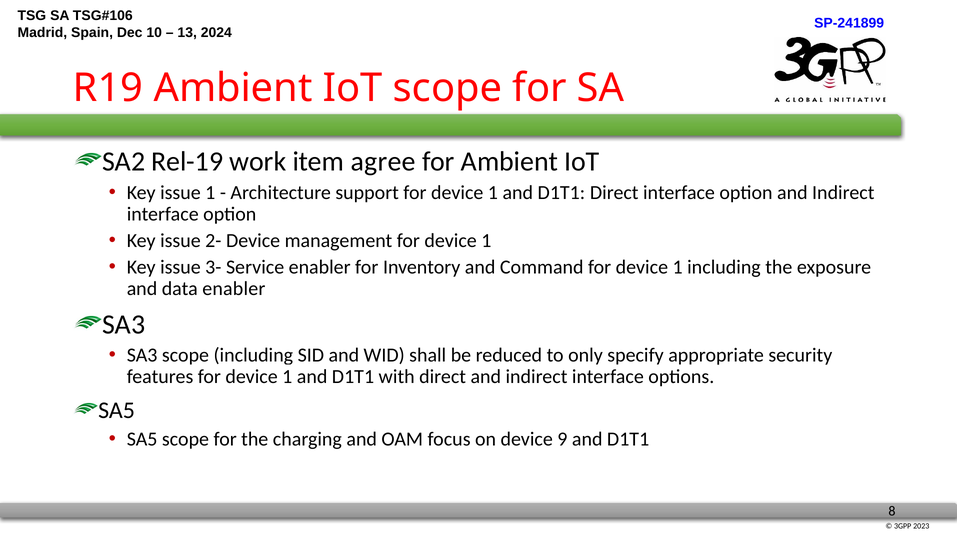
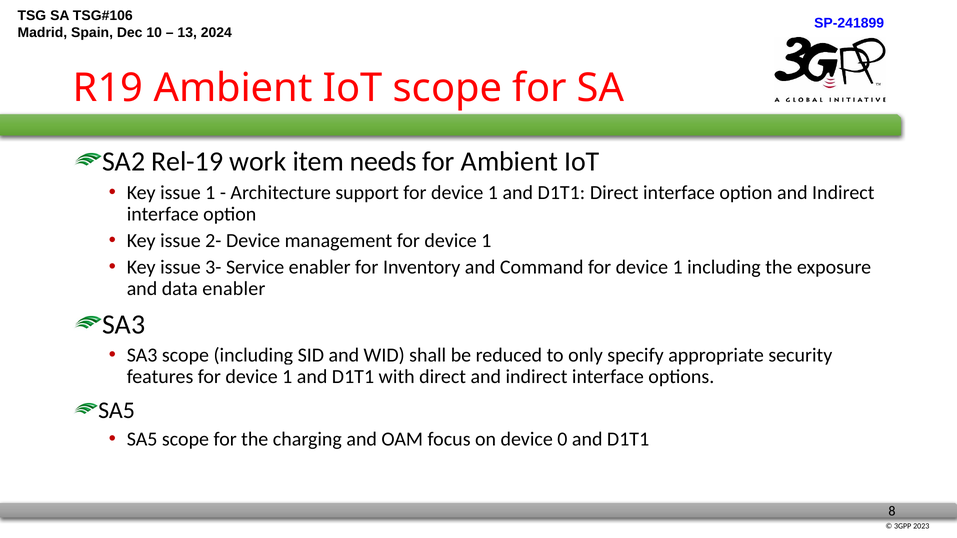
agree: agree -> needs (383, 162)
9: 9 -> 0 (562, 439)
